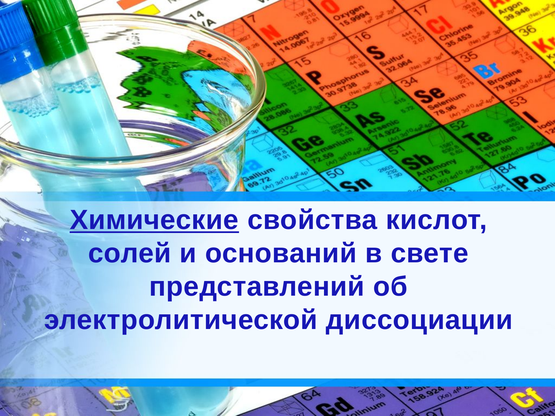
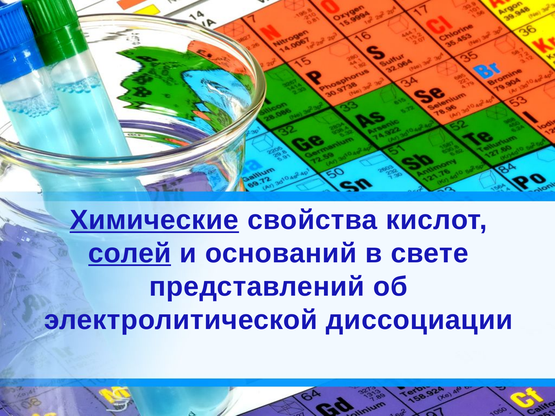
солей underline: none -> present (130, 254)
